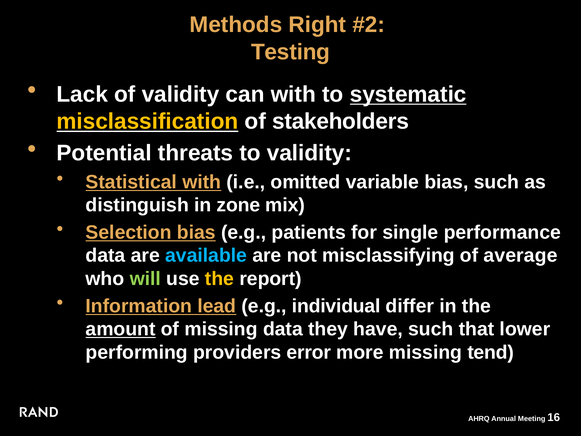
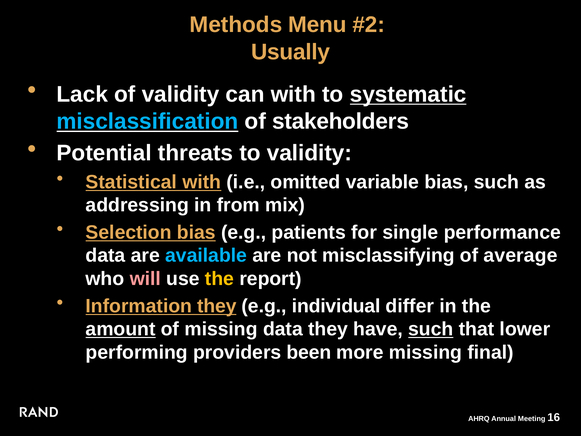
Right: Right -> Menu (317, 25)
Testing: Testing -> Usually (291, 52)
misclassification colour: yellow -> light blue (147, 121)
distinguish: distinguish -> addressing (137, 205)
zone: zone -> from (238, 205)
will colour: light green -> pink (145, 279)
Information lead: lead -> they (217, 306)
such underline: none -> present (431, 329)
error: error -> been (309, 352)
tend: tend -> final (491, 352)
